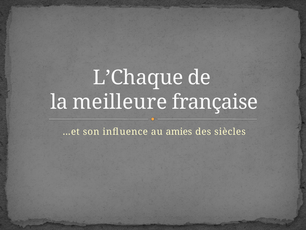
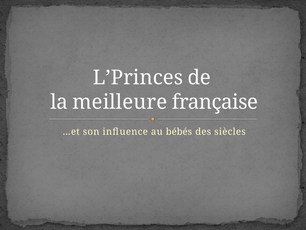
L’Chaque: L’Chaque -> L’Princes (138, 77)
amies: amies -> bébés (179, 132)
